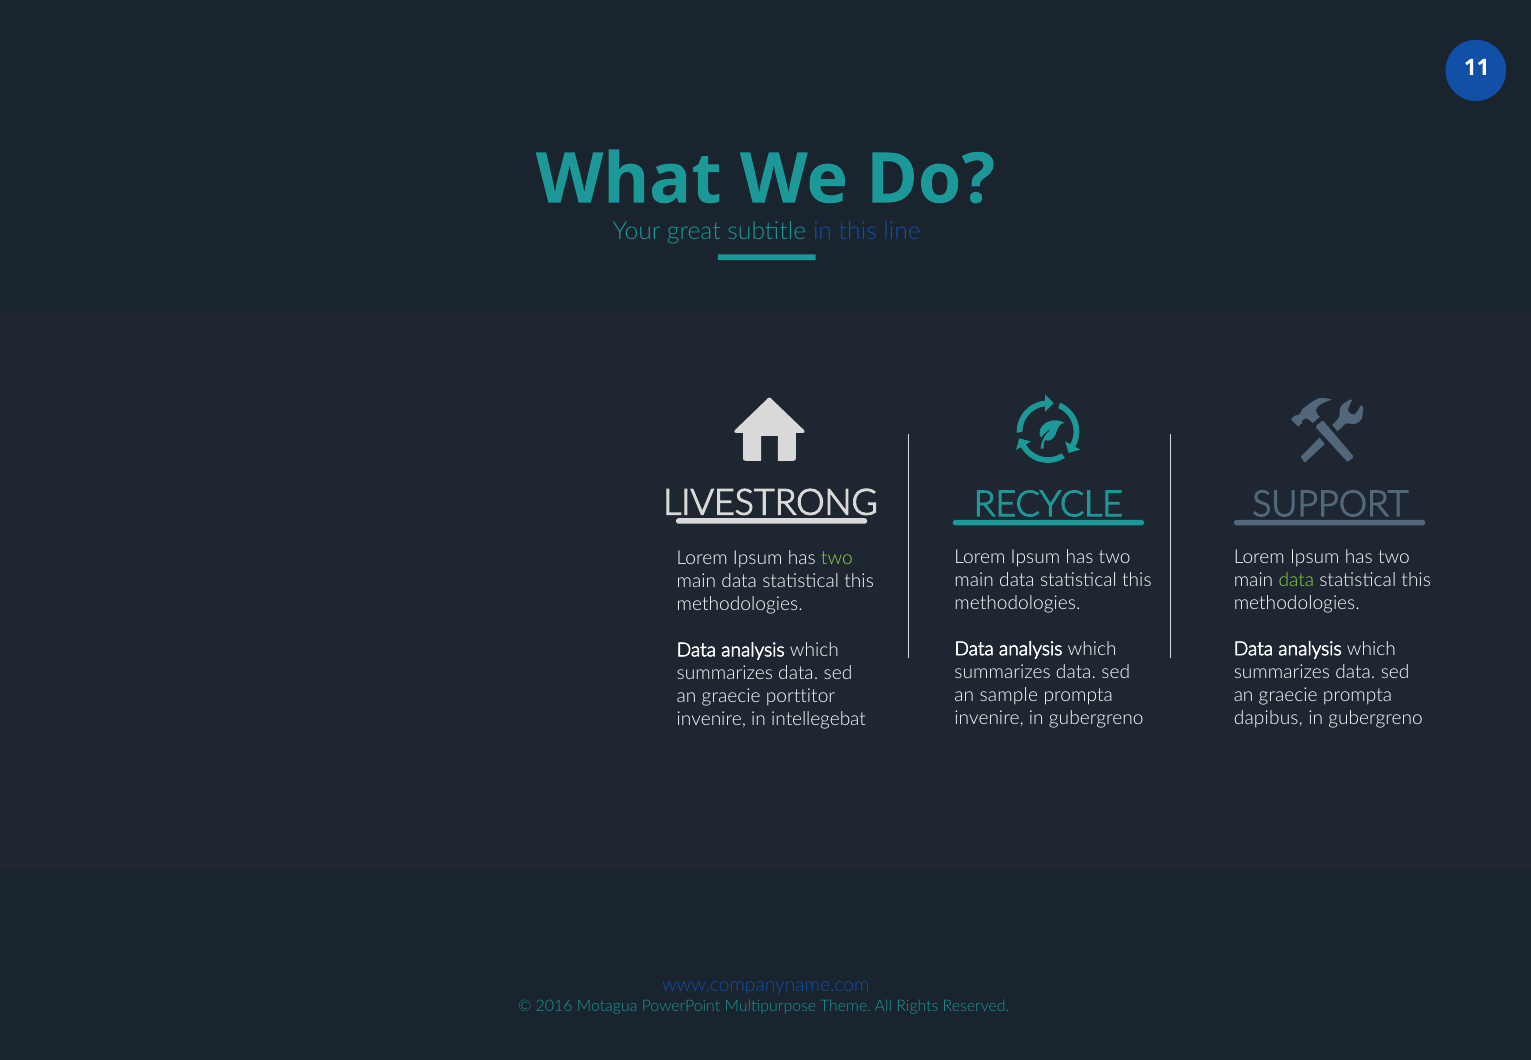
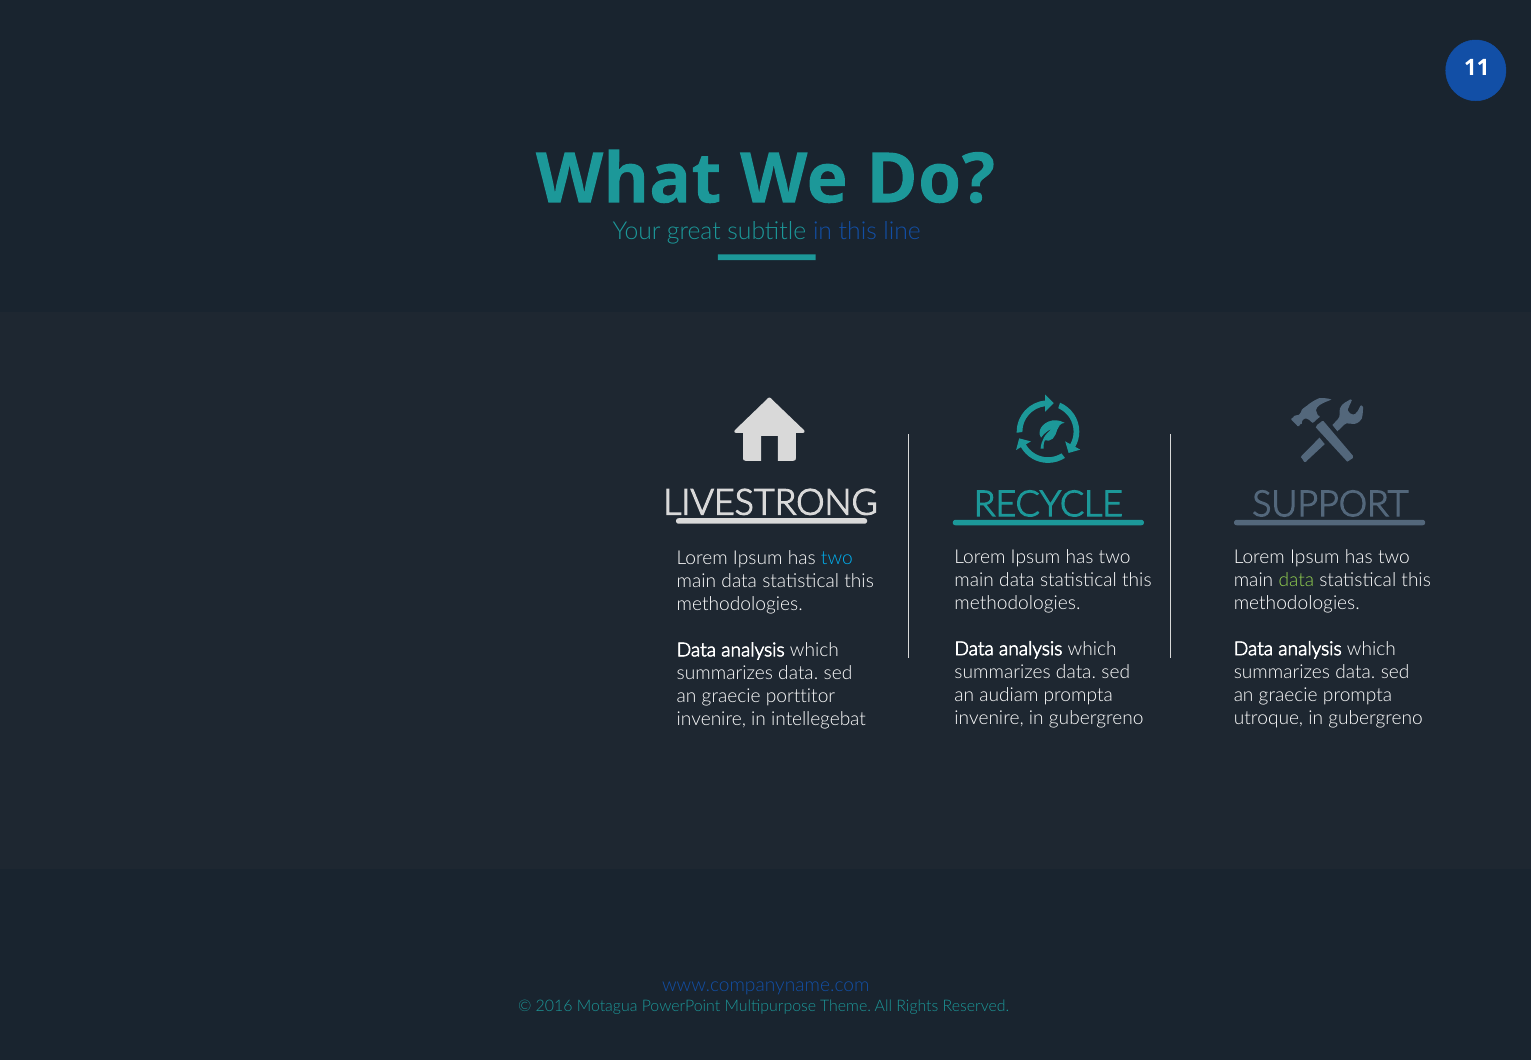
two colour: light green -> light blue (837, 558)
sample: sample -> audiam (1009, 695)
dapibus: dapibus -> utroque (1268, 718)
